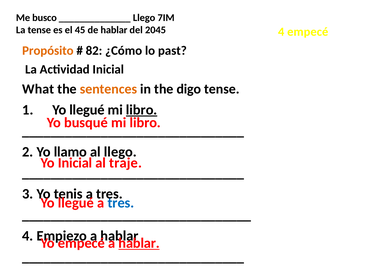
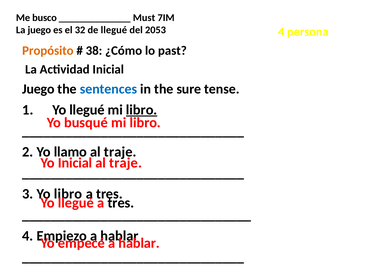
Llego: Llego -> Must (144, 18)
La tense: tense -> juego (39, 30)
45: 45 -> 32 (80, 30)
de hablar: hablar -> llegué (114, 30)
2045: 2045 -> 2053 (155, 30)
4 empecé: empecé -> persona (308, 32)
82: 82 -> 38 (94, 51)
What: What -> Juego (38, 89)
sentences colour: orange -> blue (108, 89)
digo: digo -> sure (189, 89)
llego: llego -> traje (120, 152)
Yo tenis: tenis -> libro (68, 193)
tres colour: blue -> black (121, 203)
hablar underline: present -> none (139, 243)
